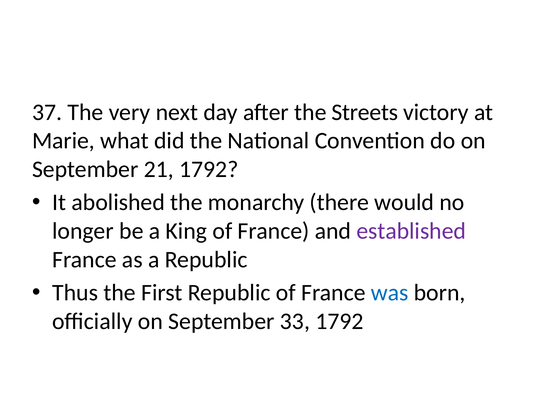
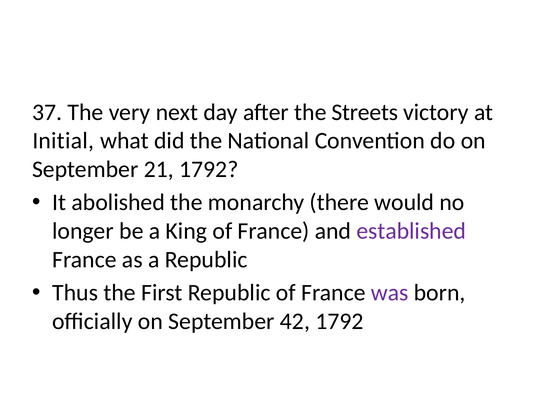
Marie: Marie -> Initial (63, 141)
was colour: blue -> purple (390, 293)
33: 33 -> 42 (295, 322)
